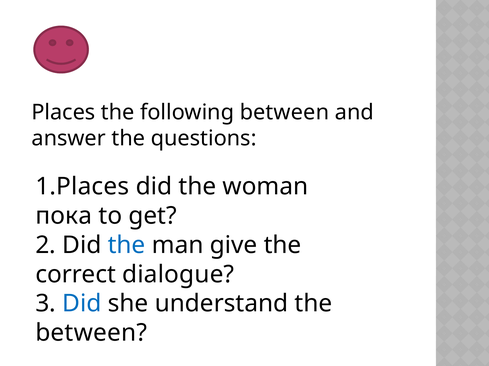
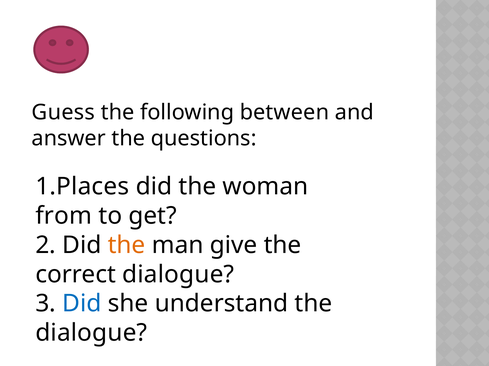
Places: Places -> Guess (63, 112)
пока: пока -> from (64, 216)
the colour: blue -> orange (127, 246)
between: between -> dialogue (91, 334)
